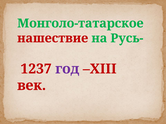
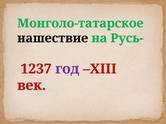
нашествие colour: red -> black (53, 38)
